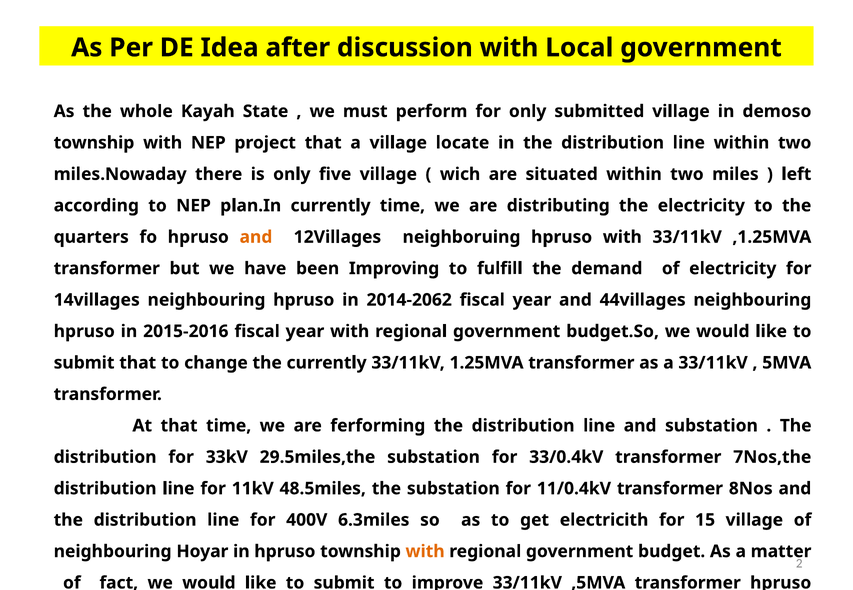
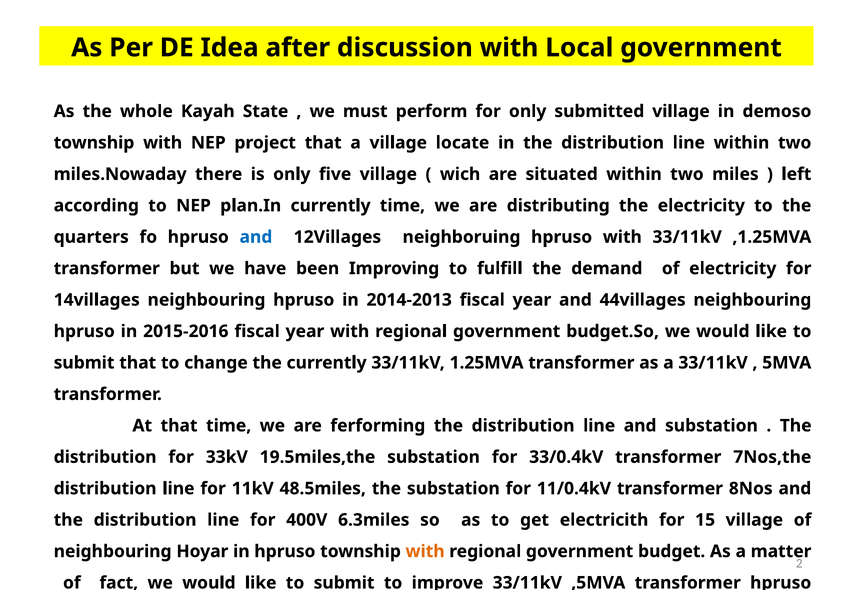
and colour: orange -> blue (256, 237)
2014-2062: 2014-2062 -> 2014-2013 (409, 300)
29.5miles,the: 29.5miles,the -> 19.5miles,the (317, 457)
